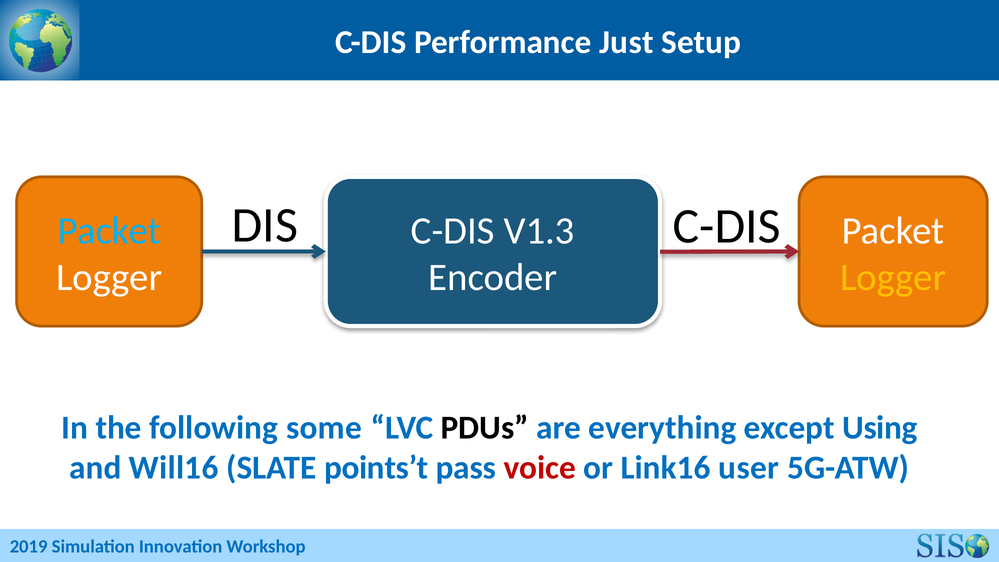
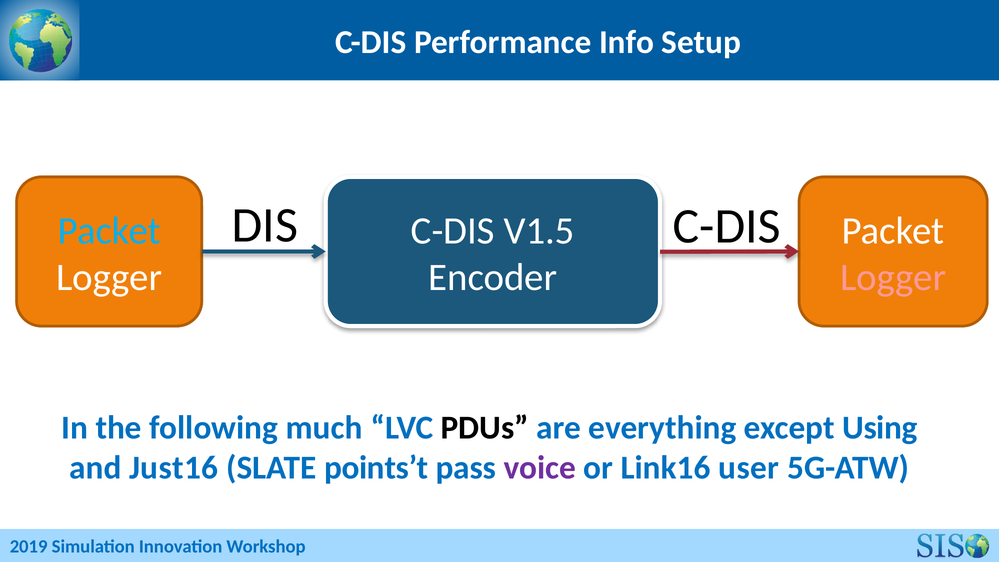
Just: Just -> Info (626, 42)
V1.3: V1.3 -> V1.5 (539, 231)
Logger colour: yellow -> pink (893, 277)
some: some -> much (324, 428)
Will16: Will16 -> Just16 (174, 468)
voice colour: red -> purple (540, 468)
